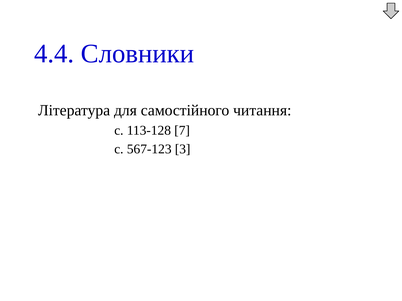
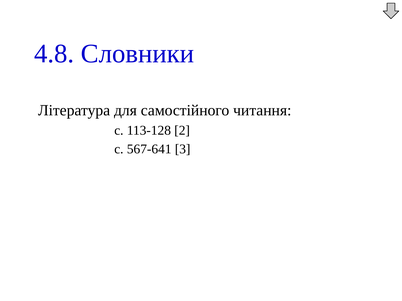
4.4: 4.4 -> 4.8 (54, 54)
7: 7 -> 2 (182, 131)
567-123: 567-123 -> 567-641 (149, 149)
